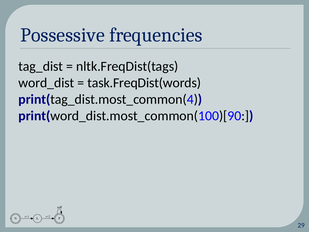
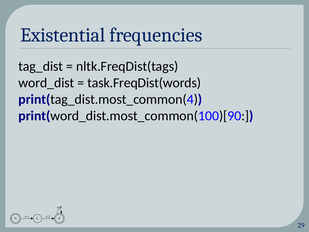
Possessive: Possessive -> Existential (63, 35)
